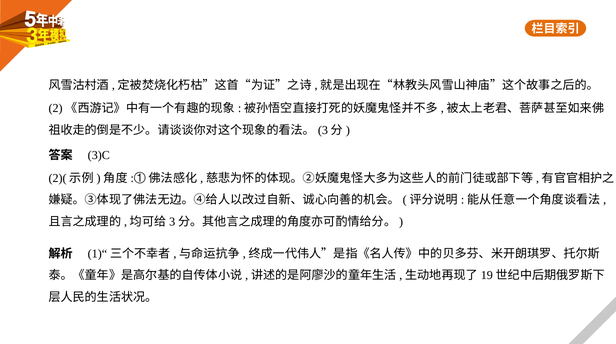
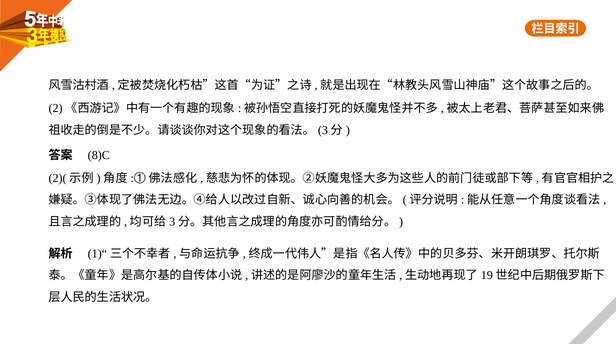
3)C: 3)C -> 8)C (99, 155)
